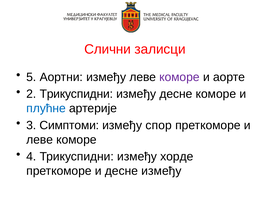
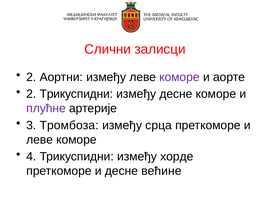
5: 5 -> 2 (31, 77)
плућне colour: blue -> purple (46, 108)
Симптоми: Симптоми -> Тромбоза (69, 125)
спор: спор -> срца (159, 125)
десне између: између -> већине (161, 171)
